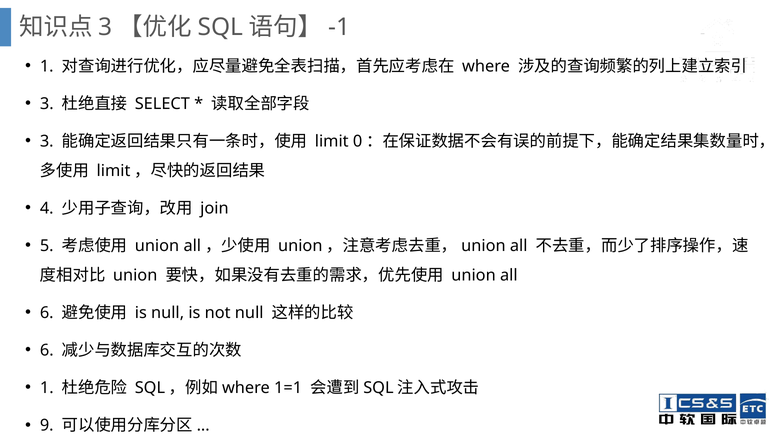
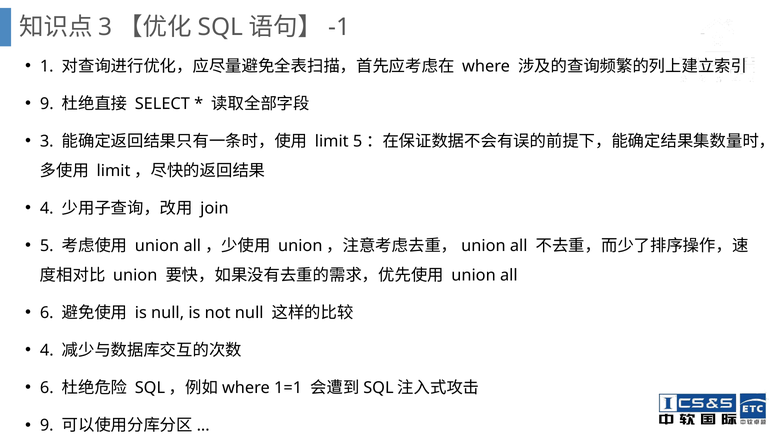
3: 3 -> 9 (47, 104)
limit 0: 0 -> 5 (358, 141)
6: 6 -> 4 (47, 350)
1: 1 -> 6 (47, 388)
